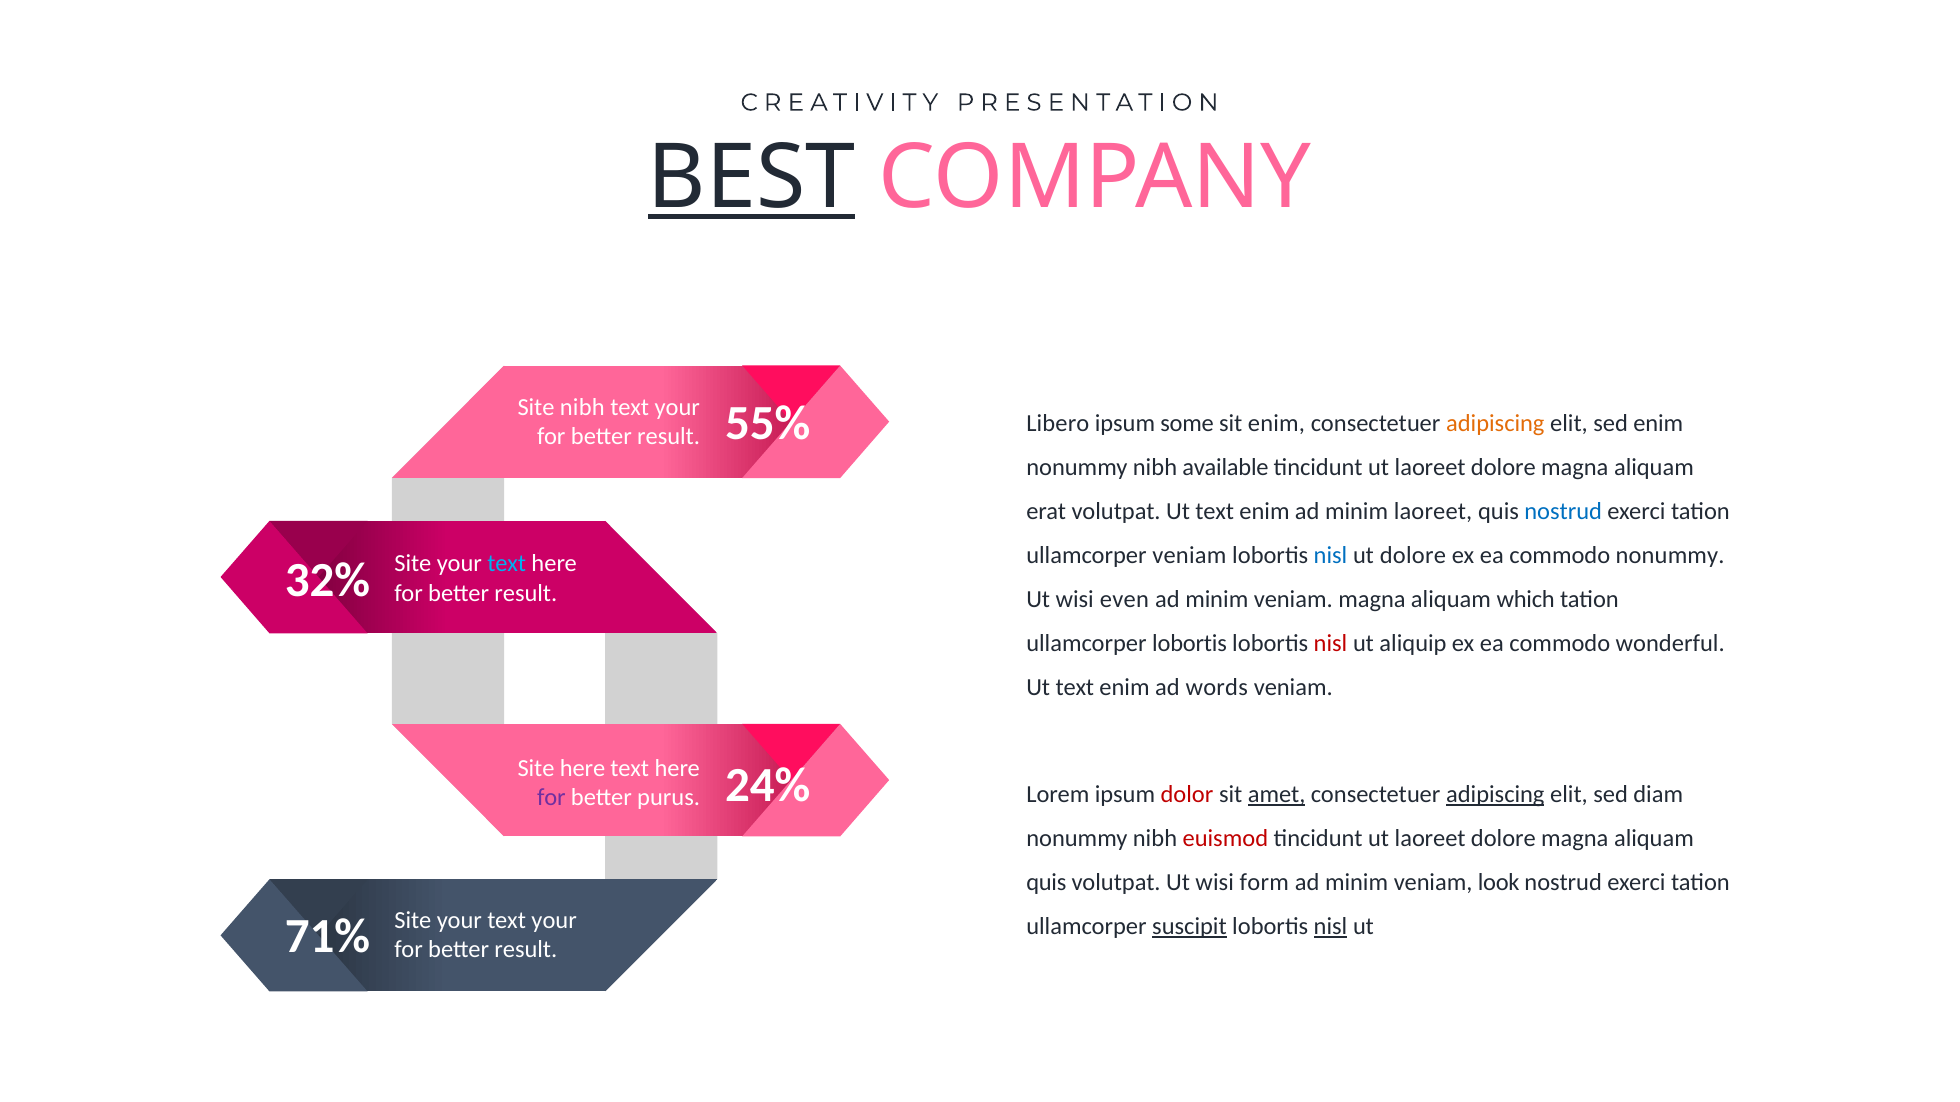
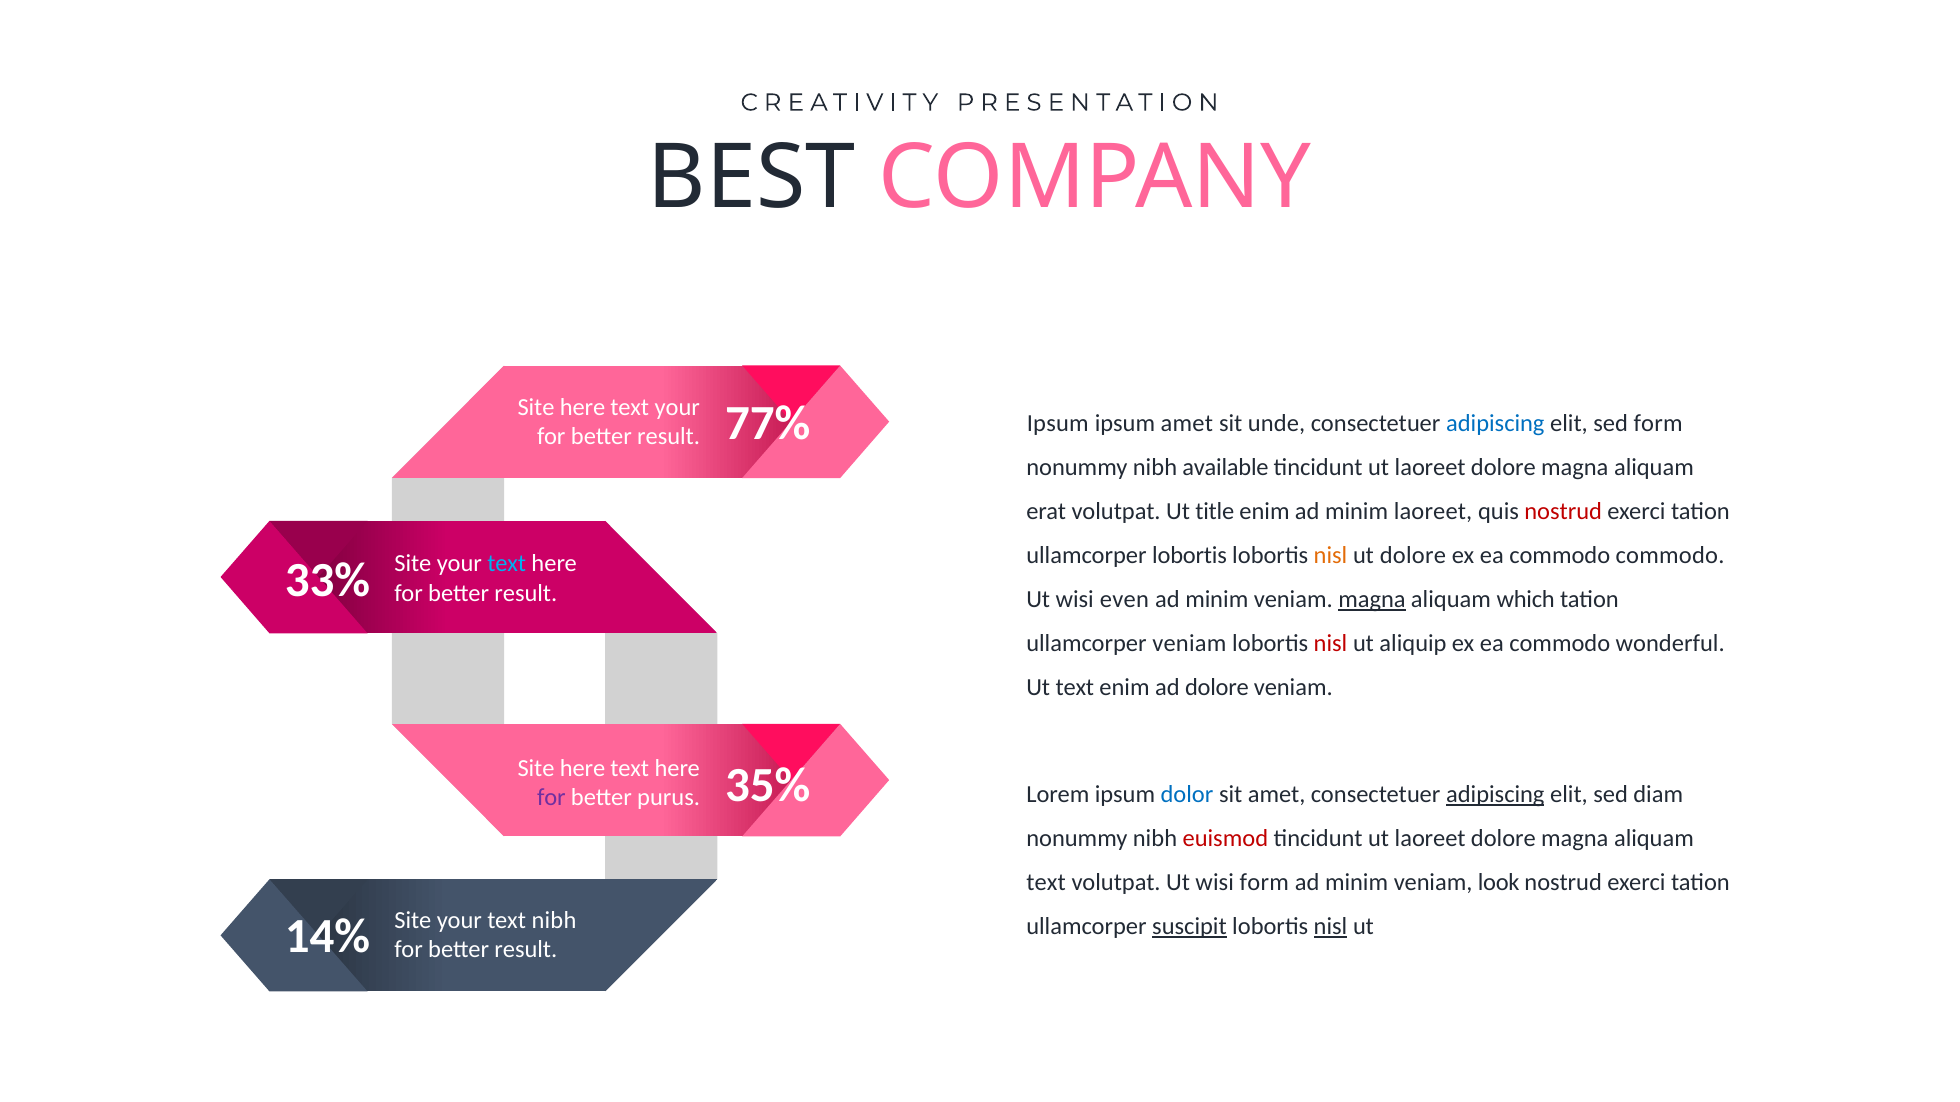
BEST underline: present -> none (752, 178)
nibh: nibh -> here (583, 407)
55%: 55% -> 77% (768, 424)
Libero: Libero -> Ipsum (1058, 423)
ipsum some: some -> amet (1187, 423)
sit enim: enim -> unde (1277, 423)
adipiscing colour: orange -> blue (1495, 423)
sed enim: enim -> form (1658, 423)
volutpat Ut text: text -> title (1215, 512)
nostrud colour: blue -> red (1563, 512)
ullamcorper veniam: veniam -> lobortis (1190, 556)
nisl colour: blue -> orange (1330, 556)
commodo nonummy: nonummy -> commodo (1670, 556)
32%: 32% -> 33% (327, 581)
magna underline: none -> present (1372, 600)
ullamcorper lobortis: lobortis -> veniam (1189, 644)
ad words: words -> dolore (1217, 688)
24%: 24% -> 35% (768, 785)
dolor colour: red -> blue (1187, 795)
amet underline: present -> none (1277, 795)
quis: quis -> text (1046, 883)
71%: 71% -> 14% (327, 937)
your text your: your -> nibh (554, 920)
